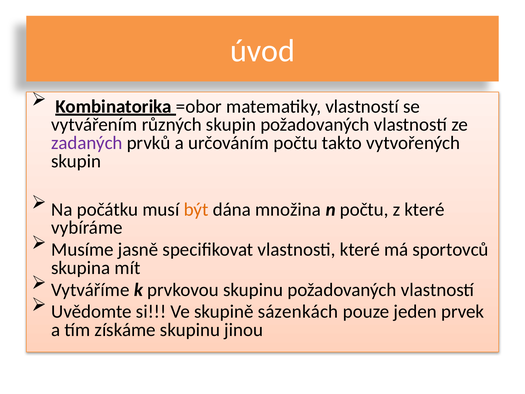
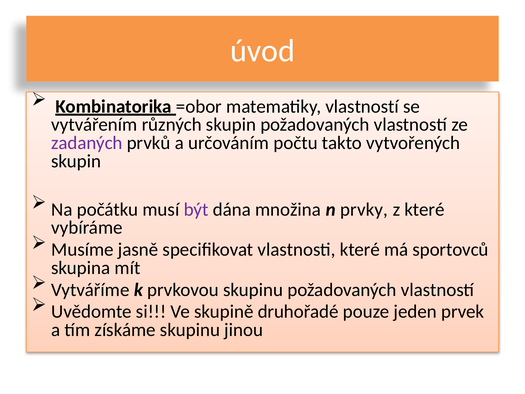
být colour: orange -> purple (196, 209)
n počtu: počtu -> prvky (364, 209)
sázenkách: sázenkách -> druhořadé (298, 311)
